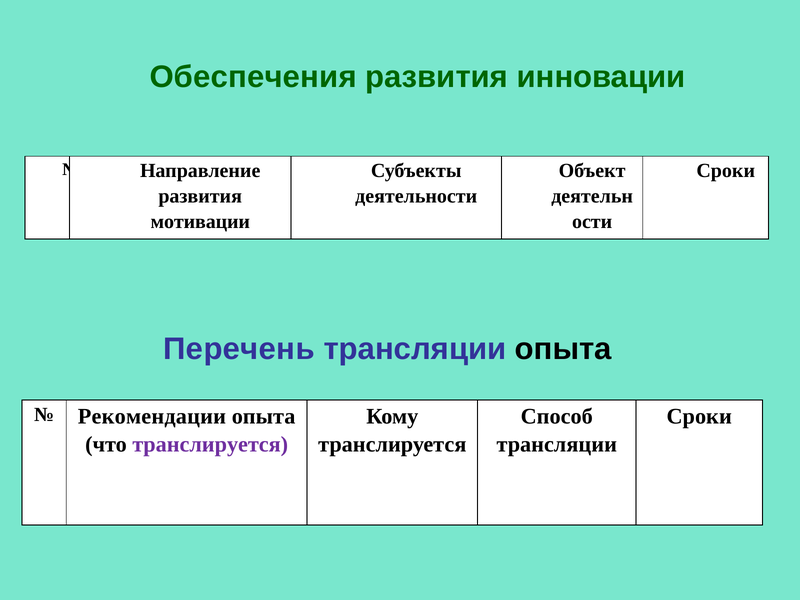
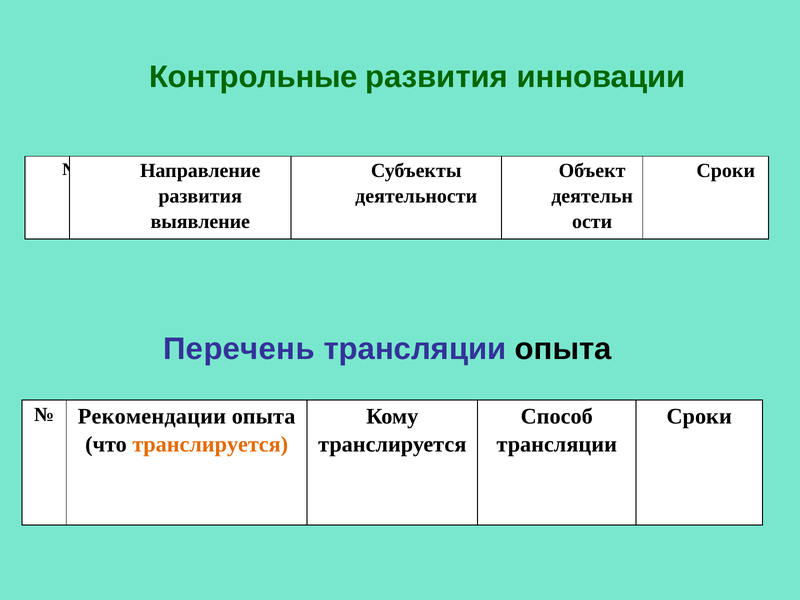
Обеспечения: Обеспечения -> Контрольные (253, 77)
мотивации: мотивации -> выявление (200, 222)
транслируется colour: purple -> orange (210, 445)
